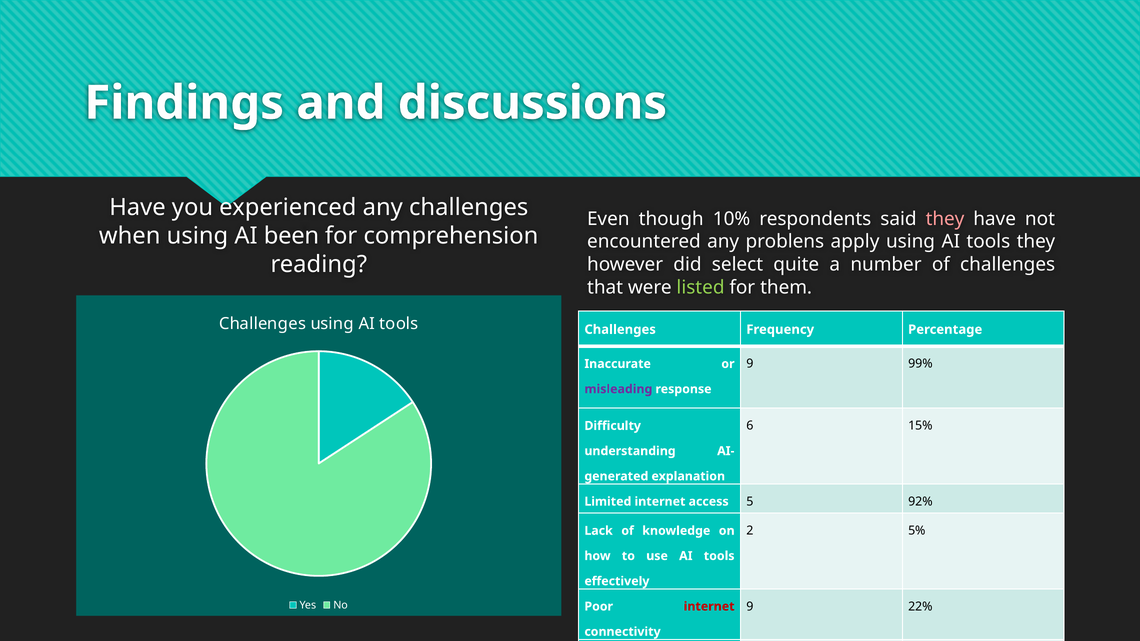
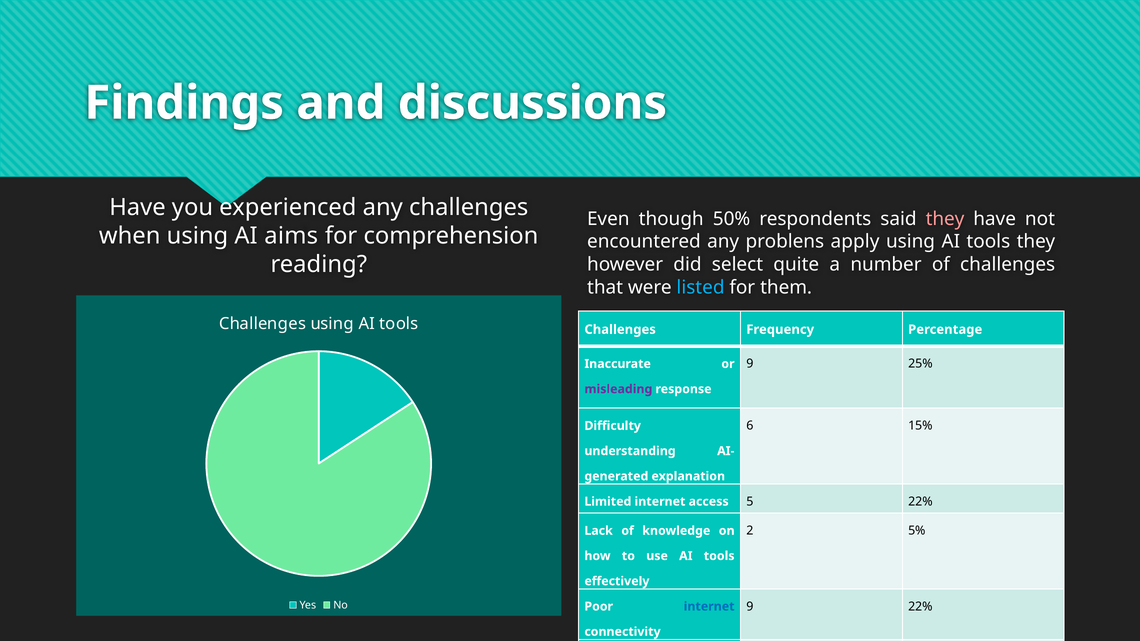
10%: 10% -> 50% (732, 219)
been: been -> aims (291, 236)
listed colour: light green -> light blue (701, 287)
99%: 99% -> 25% (920, 364)
5 92%: 92% -> 22% (920, 502)
internet colour: red -> blue (709, 607)
